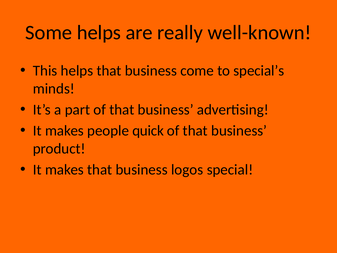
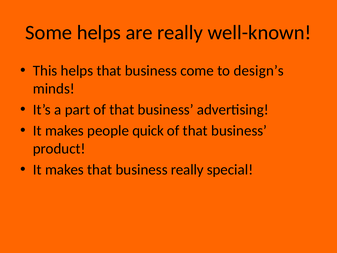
special’s: special’s -> design’s (259, 71)
business logos: logos -> really (187, 170)
